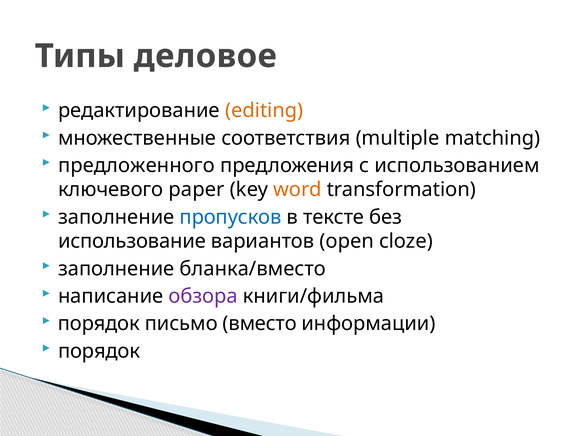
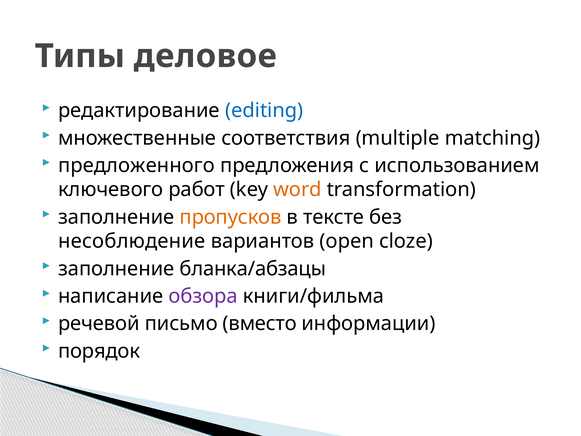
editing colour: orange -> blue (264, 111)
paper: paper -> работ (197, 190)
пропусков colour: blue -> orange (231, 217)
использование: использование -> несоблюдение (132, 241)
бланка/вместо: бланка/вместо -> бланка/абзацы (253, 269)
порядок: порядок -> речевой (99, 323)
